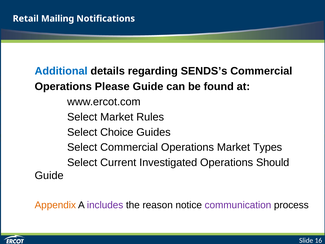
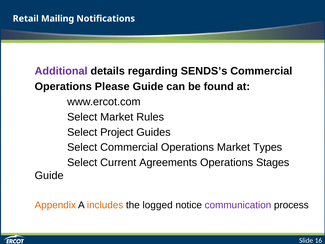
Additional colour: blue -> purple (61, 71)
Choice: Choice -> Project (117, 132)
Investigated: Investigated -> Agreements (168, 162)
Should: Should -> Stages (273, 162)
includes colour: purple -> orange (105, 205)
reason: reason -> logged (158, 205)
